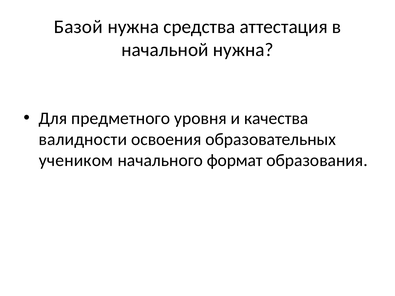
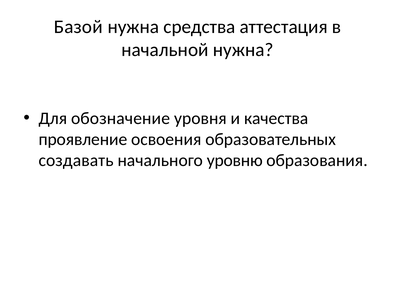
предметного: предметного -> обозначение (121, 118)
валидности: валидности -> проявление (83, 139)
учеником: учеником -> создавать (76, 160)
формат: формат -> уровню (235, 160)
